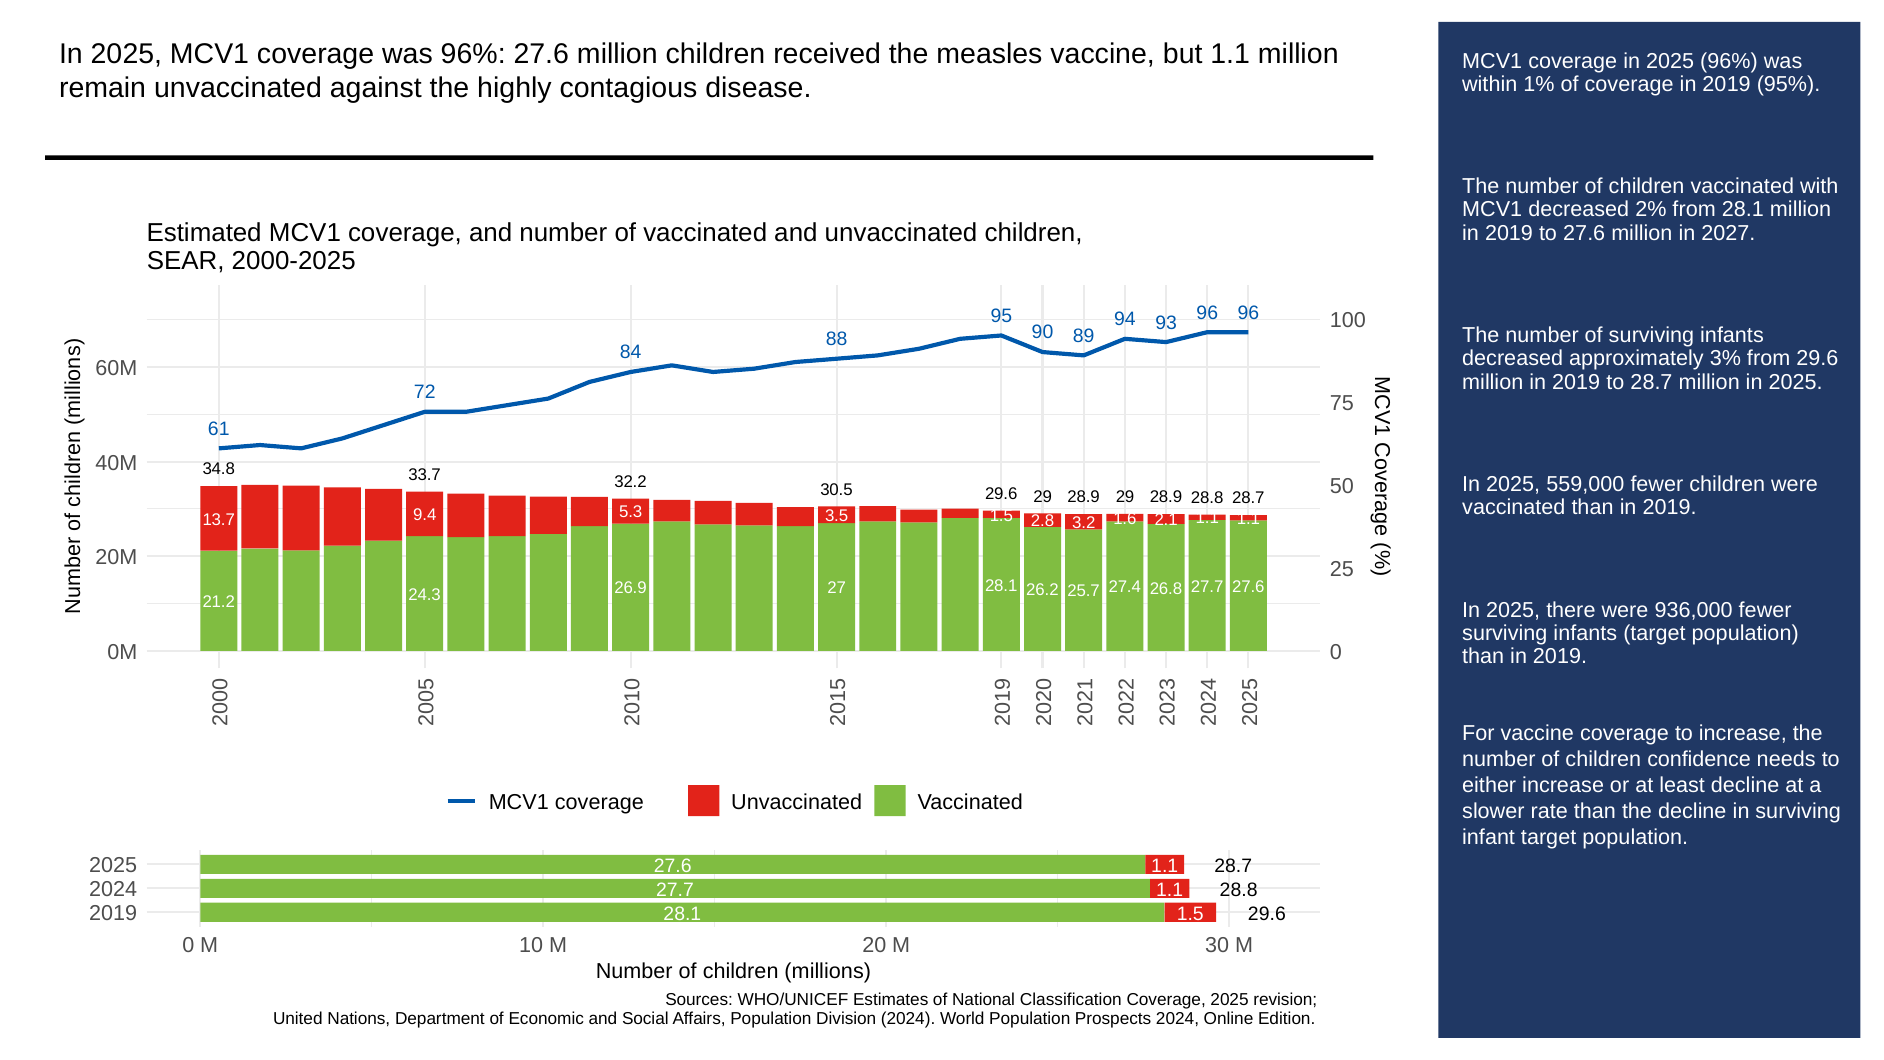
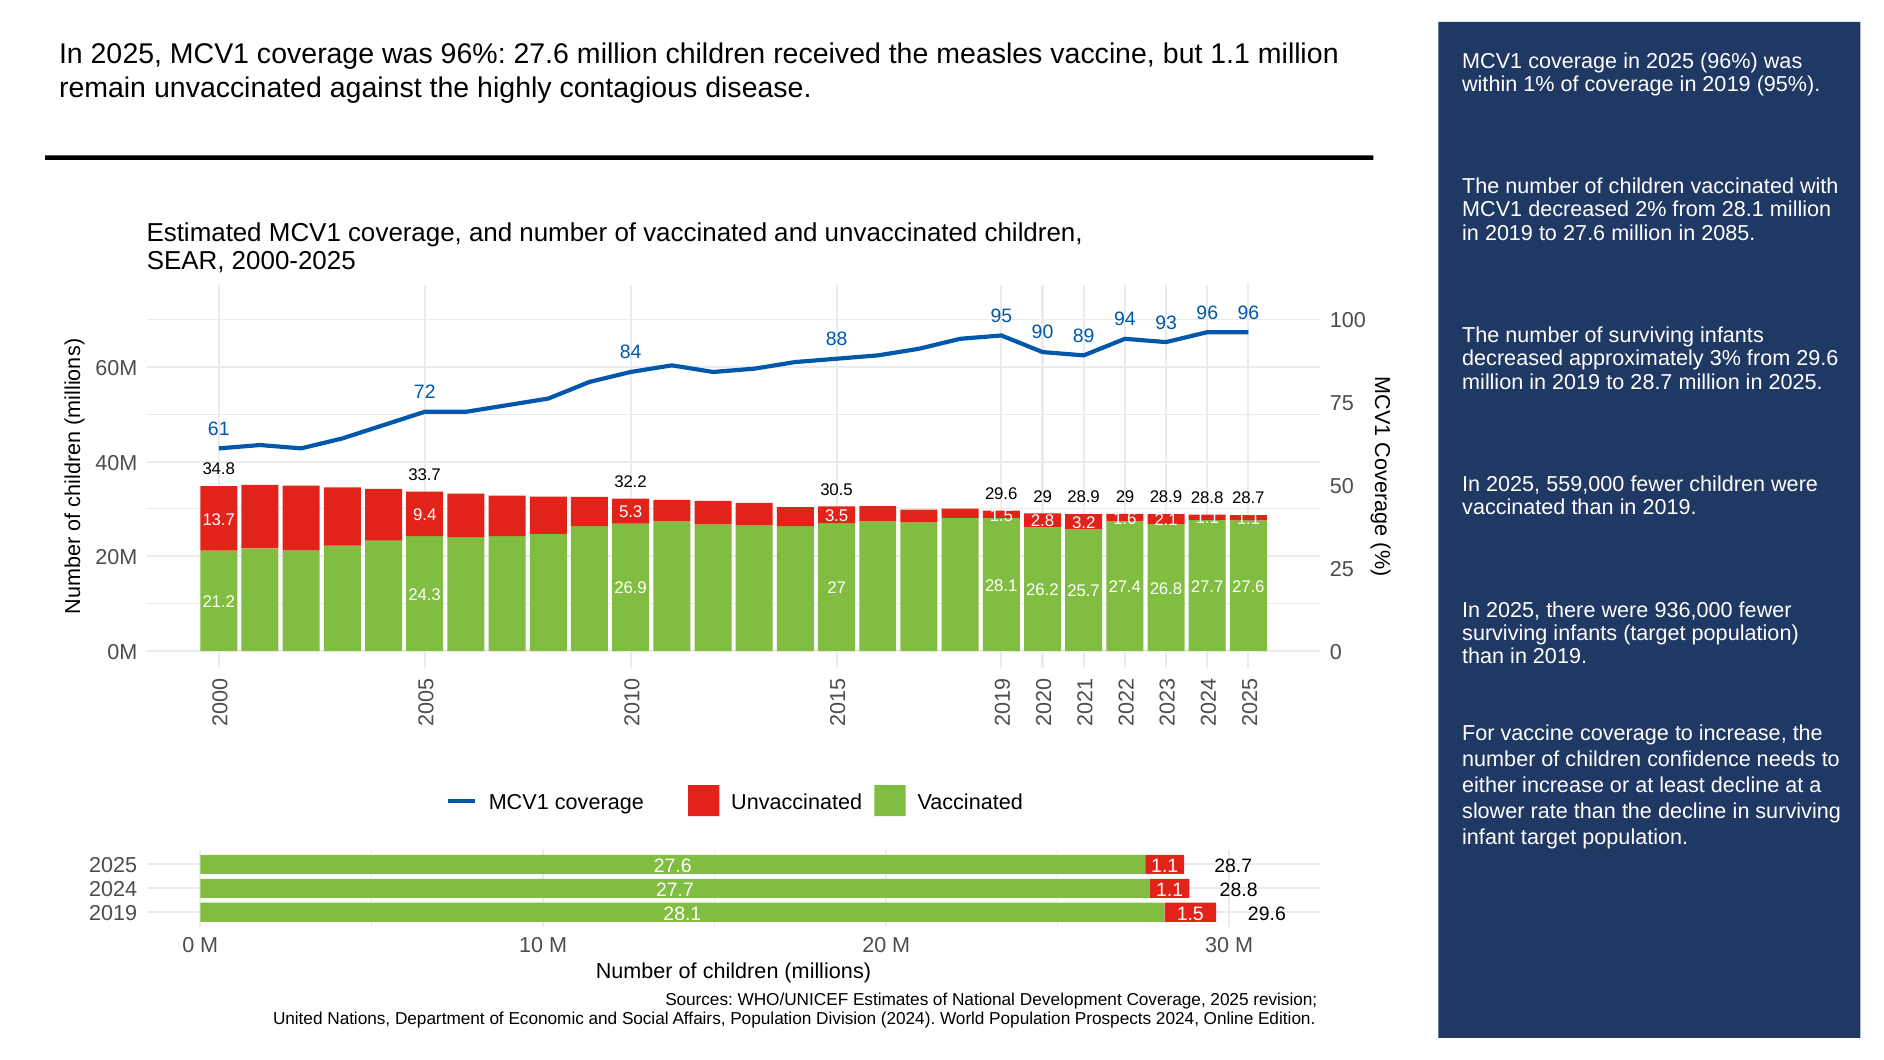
2027: 2027 -> 2085 (1728, 233)
Classification: Classification -> Development (1071, 1000)
